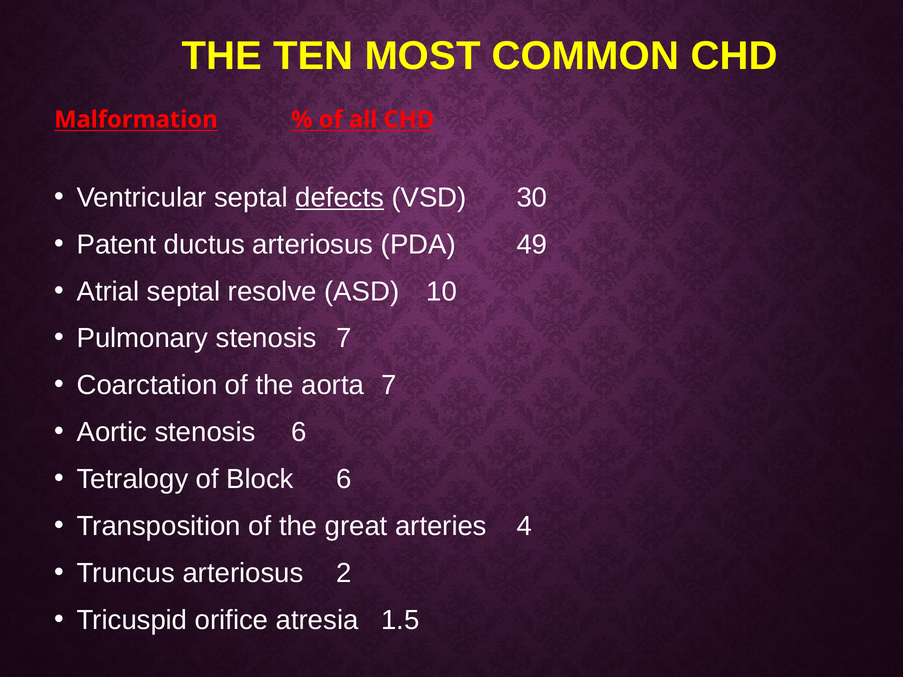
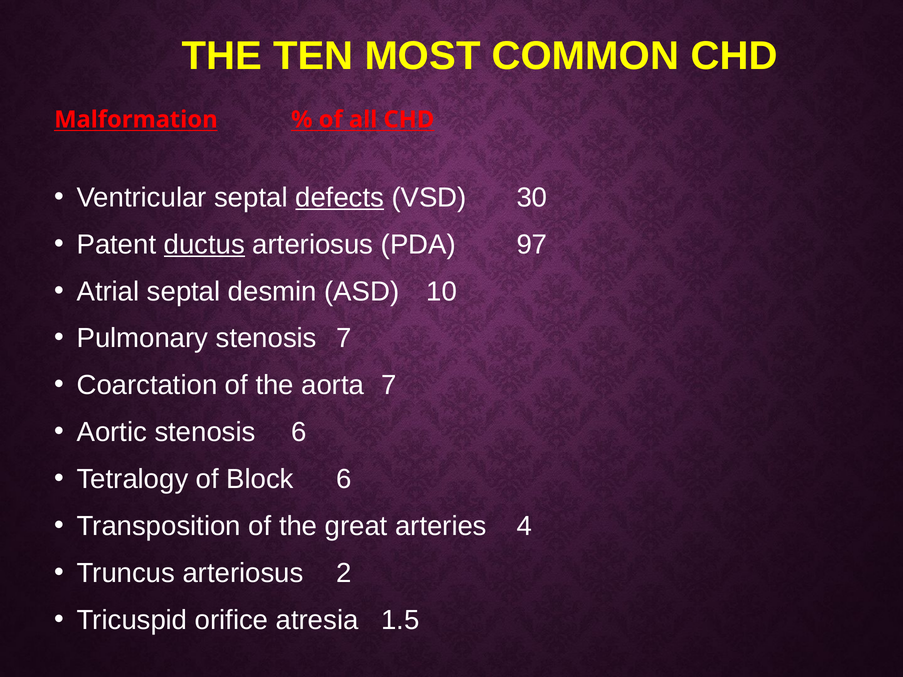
ductus underline: none -> present (204, 245)
49: 49 -> 97 (532, 245)
resolve: resolve -> desmin (272, 292)
